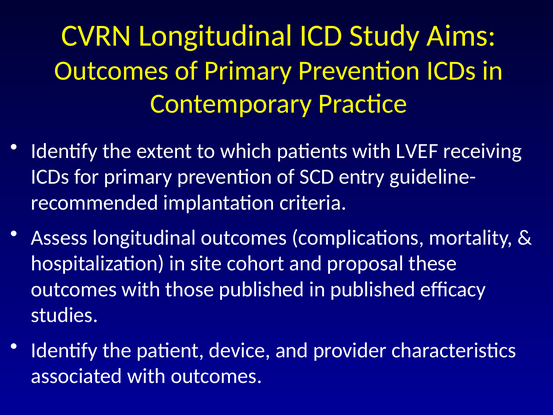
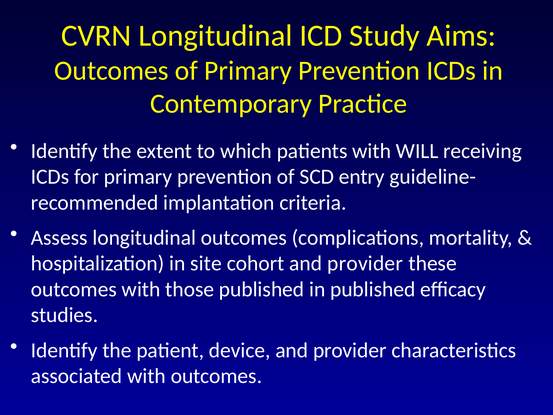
LVEF: LVEF -> WILL (417, 151)
cohort and proposal: proposal -> provider (365, 263)
